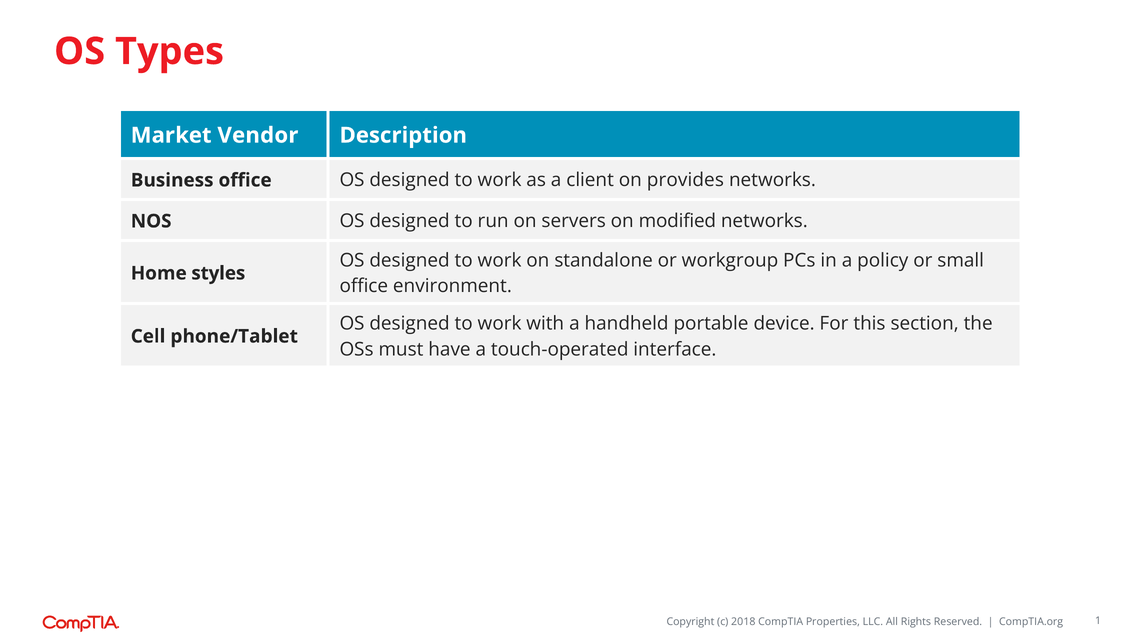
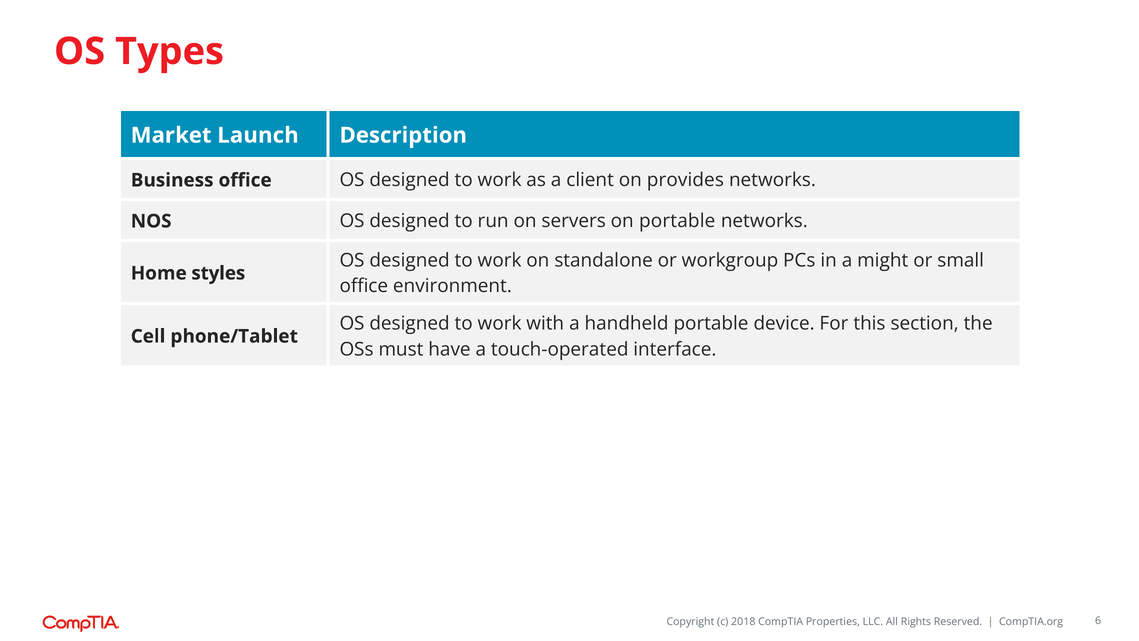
Vendor: Vendor -> Launch (258, 135)
on modified: modified -> portable (677, 221)
policy: policy -> might (883, 260)
1: 1 -> 6 (1098, 621)
